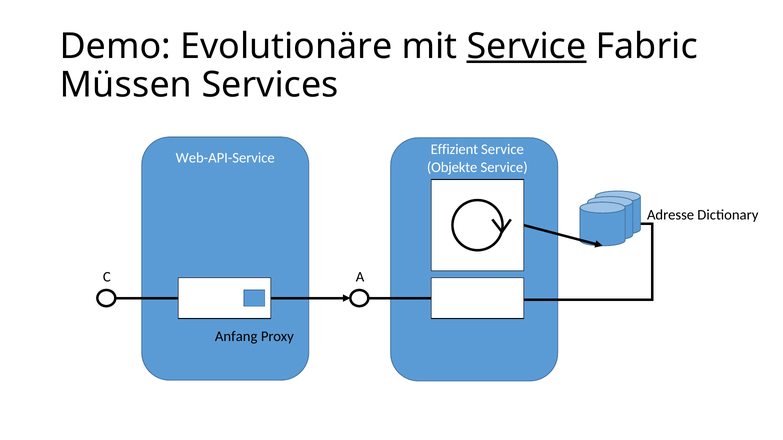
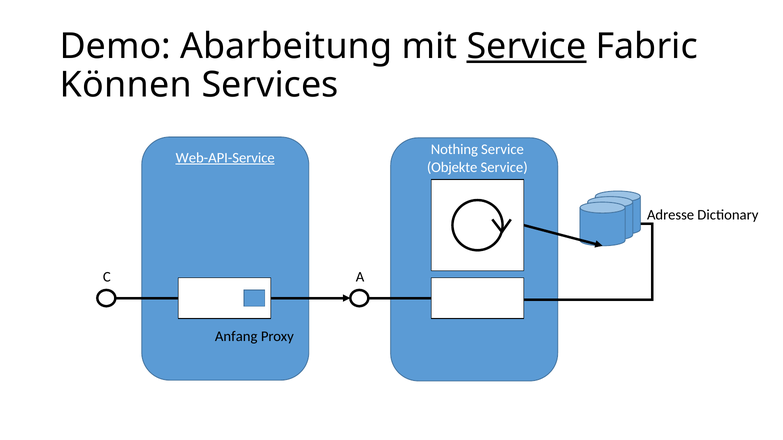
Evolutionäre: Evolutionäre -> Abarbeitung (286, 46)
Müssen: Müssen -> Können (126, 85)
Effizient: Effizient -> Nothing (454, 150)
Web-API-Service underline: none -> present (225, 158)
